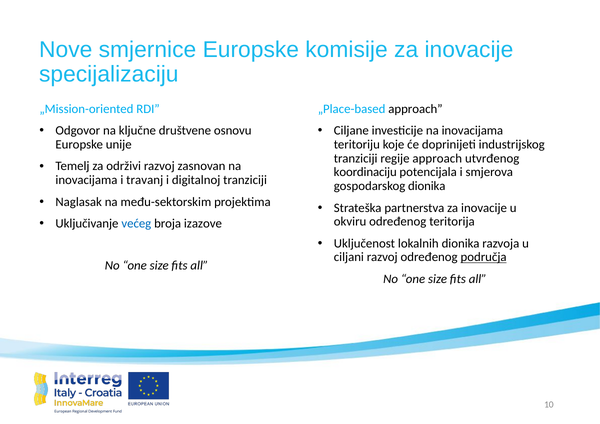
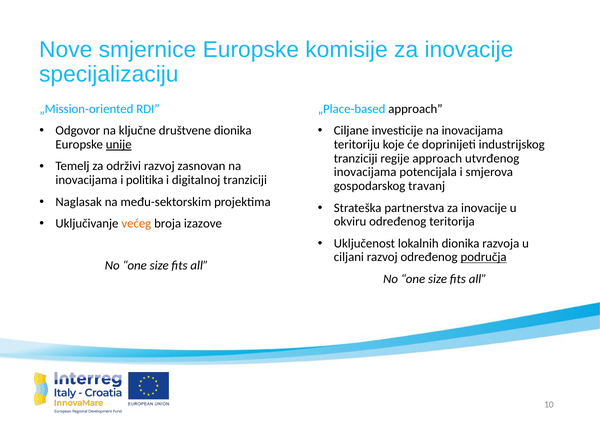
društvene osnovu: osnovu -> dionika (233, 131)
unije underline: none -> present (119, 145)
koordinaciju: koordinaciju -> inovacijama (365, 172)
travanj: travanj -> politika (145, 180)
gospodarskog dionika: dionika -> travanj (427, 186)
većeg colour: blue -> orange (136, 224)
